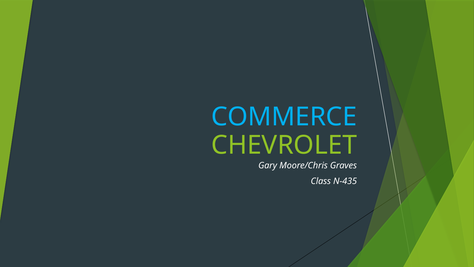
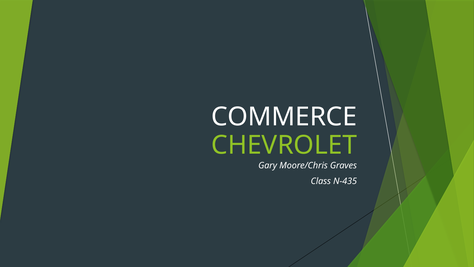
COMMERCE colour: light blue -> white (284, 117)
